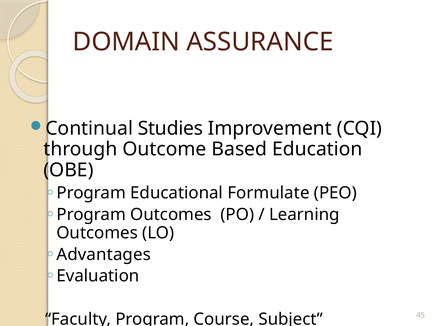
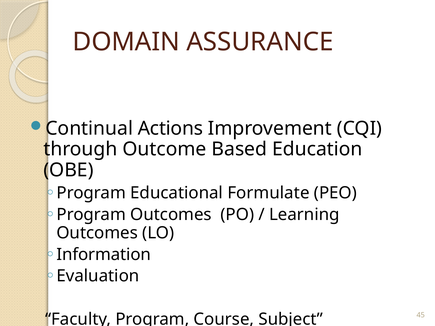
Studies: Studies -> Actions (171, 129)
Advantages: Advantages -> Information (104, 255)
